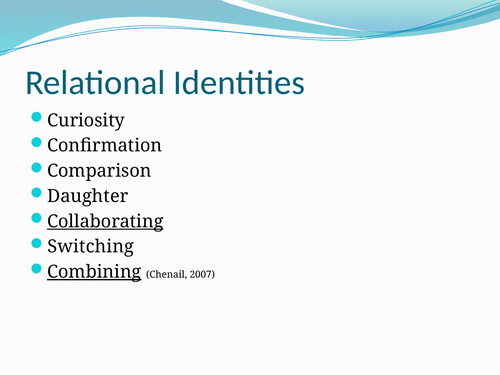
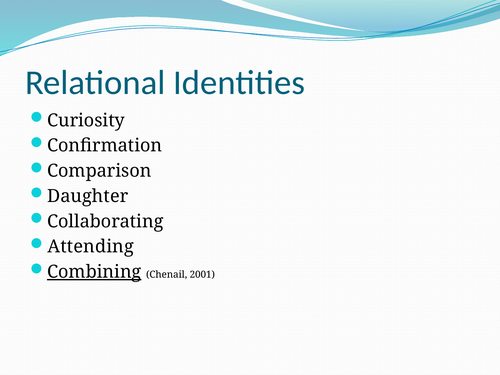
Collaborating underline: present -> none (105, 221)
Switching: Switching -> Attending (91, 247)
2007: 2007 -> 2001 (202, 275)
